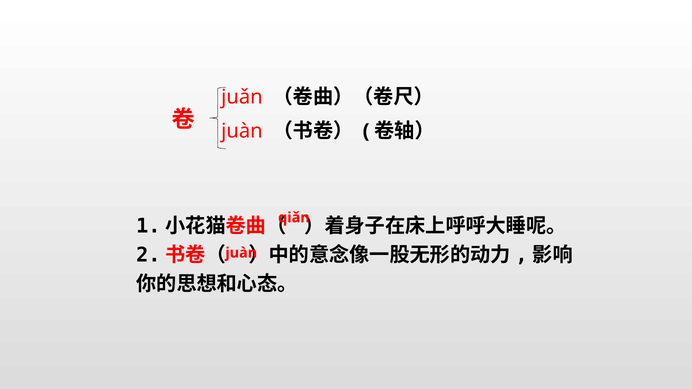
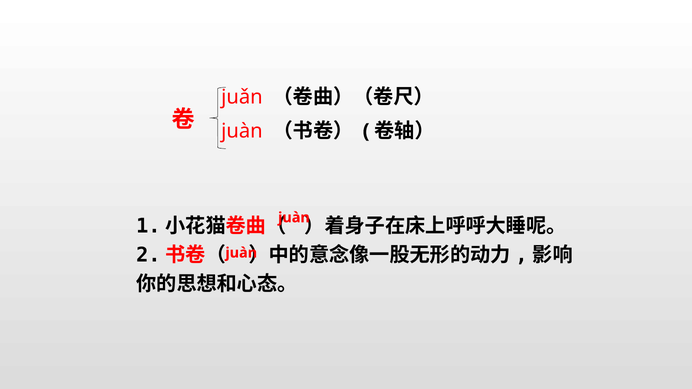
qiǎn: qiǎn -> juàn (294, 218)
